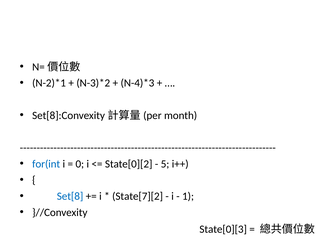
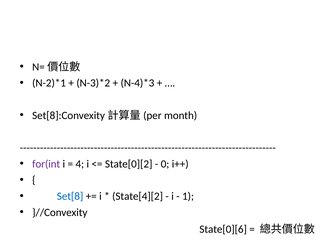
for(int colour: blue -> purple (46, 164)
0: 0 -> 4 (80, 164)
5: 5 -> 0 (165, 164)
State[7][2: State[7][2 -> State[4][2 (138, 196)
State[0][3: State[0][3 -> State[0][6 (223, 229)
